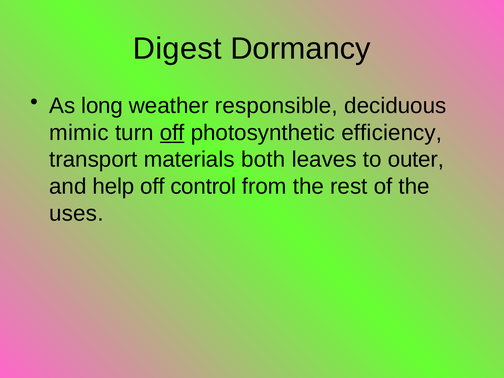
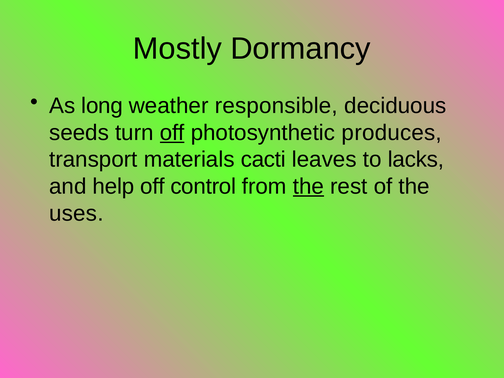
Digest: Digest -> Mostly (177, 49)
mimic: mimic -> seeds (79, 133)
efficiency: efficiency -> produces (392, 133)
both: both -> cacti (263, 160)
outer: outer -> lacks (416, 160)
the underline: none -> present (308, 186)
